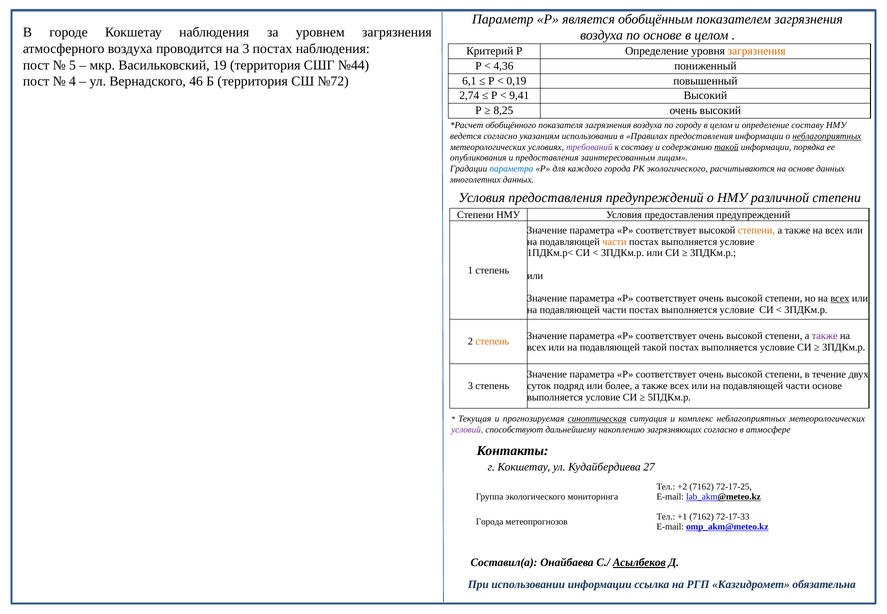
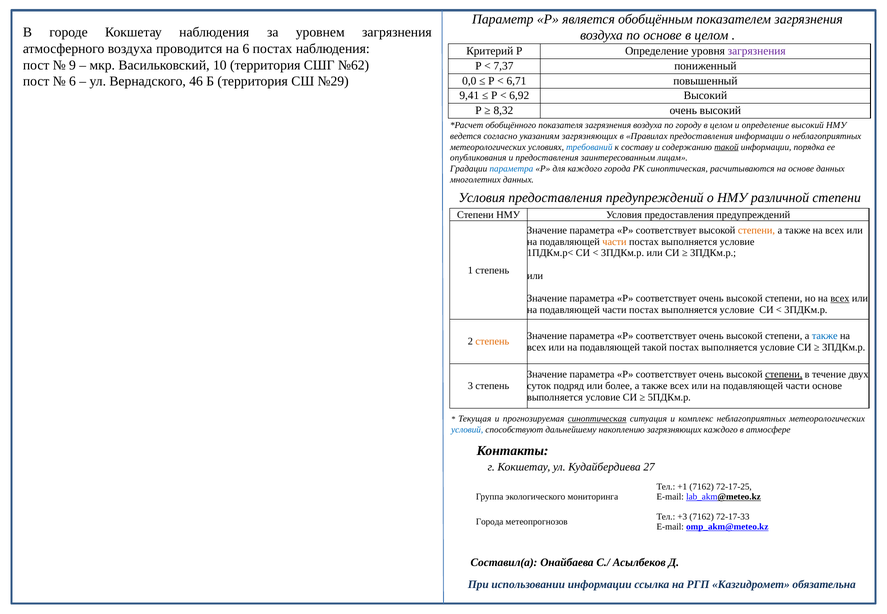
на 3: 3 -> 6 (246, 49)
загрязнения colour: orange -> purple (757, 51)
5: 5 -> 9 (73, 65)
19: 19 -> 10 (220, 65)
№44: №44 -> №62 (354, 65)
4,36: 4,36 -> 7,37 (504, 66)
4: 4 -> 6 (73, 81)
№72: №72 -> №29 (333, 81)
6,1: 6,1 -> 0,0 (469, 81)
0,19: 0,19 -> 6,71 (516, 81)
2,74: 2,74 -> 9,41 (469, 96)
9,41: 9,41 -> 6,92 (519, 96)
8,25: 8,25 -> 8,32 (503, 111)
определение составу: составу -> высокий (808, 125)
указаниям использовании: использовании -> загрязняющих (590, 136)
неблагоприятных underline: present -> none (827, 136)
требований colour: purple -> blue (589, 147)
РК экологического: экологического -> синоптическая (677, 169)
также colour: purple -> blue (825, 336)
степени underline: none -> present (784, 375)
условий colour: purple -> blue (467, 430)
загрязняющих согласно: согласно -> каждого (721, 430)
+2: +2 -> +1 (682, 487)
+1: +1 -> +3 (682, 517)
Асылбеков underline: present -> none (639, 563)
